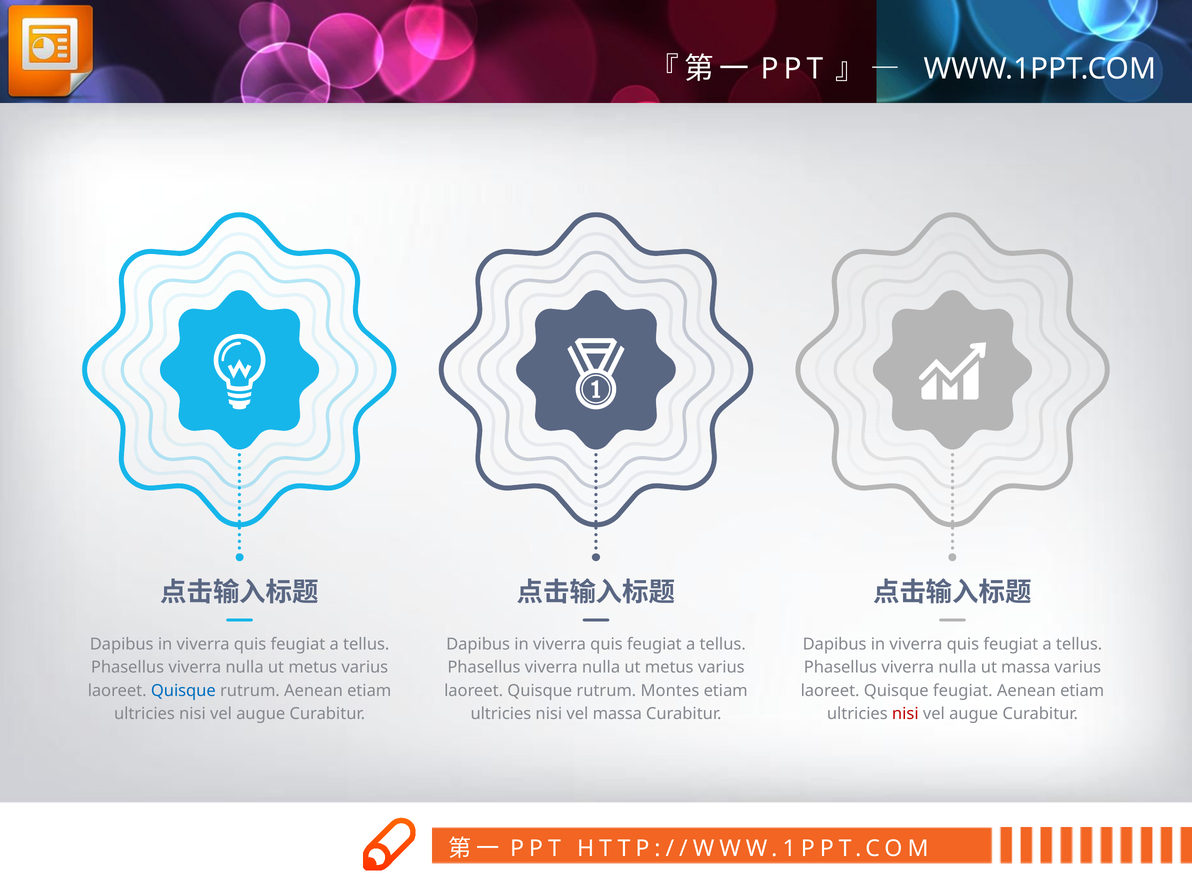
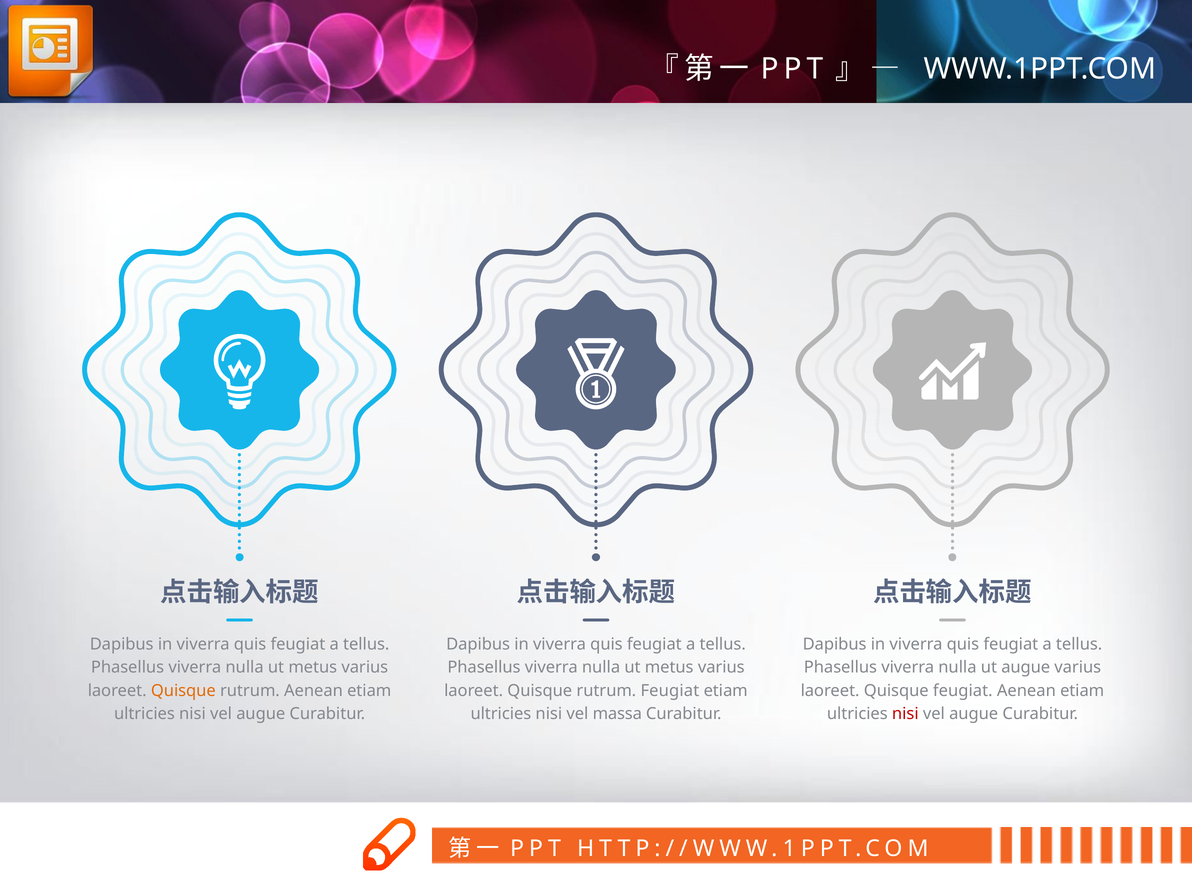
ut massa: massa -> augue (1026, 667)
Quisque colour: blue -> orange (183, 691)
rutrum Montes: Montes -> Feugiat (670, 691)
